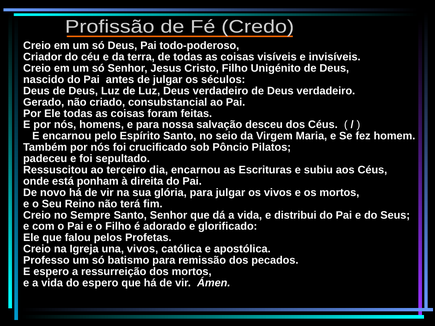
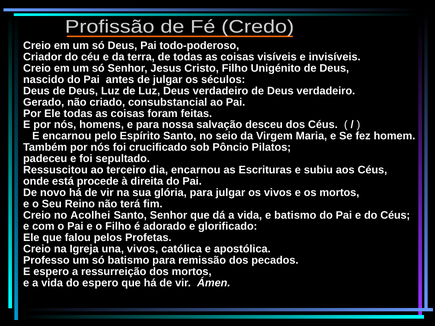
ponham: ponham -> procede (98, 181)
Sempre: Sempre -> Acolhei (90, 215)
e distribui: distribui -> batismo (295, 215)
do Seus: Seus -> Céus (395, 215)
